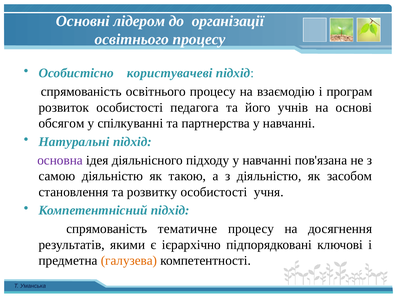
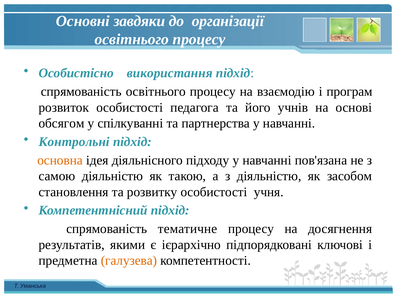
лідером: лідером -> завдяки (139, 21)
користувачеві: користувачеві -> використання (170, 73)
Натуральні: Натуральні -> Контрольні (74, 142)
основна colour: purple -> orange (60, 160)
